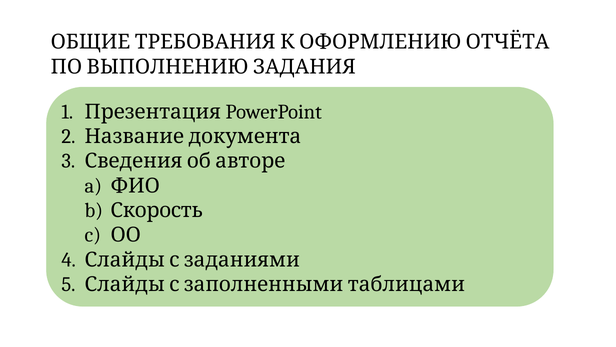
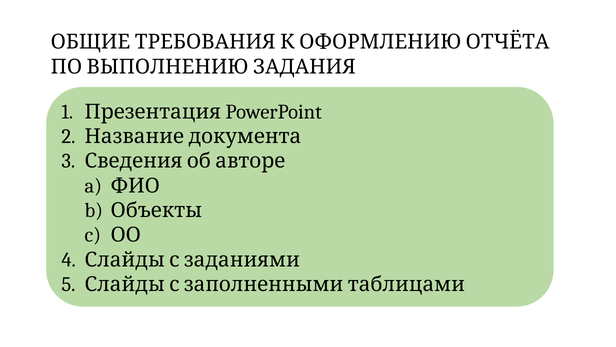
Скорость: Скорость -> Объекты (156, 210)
